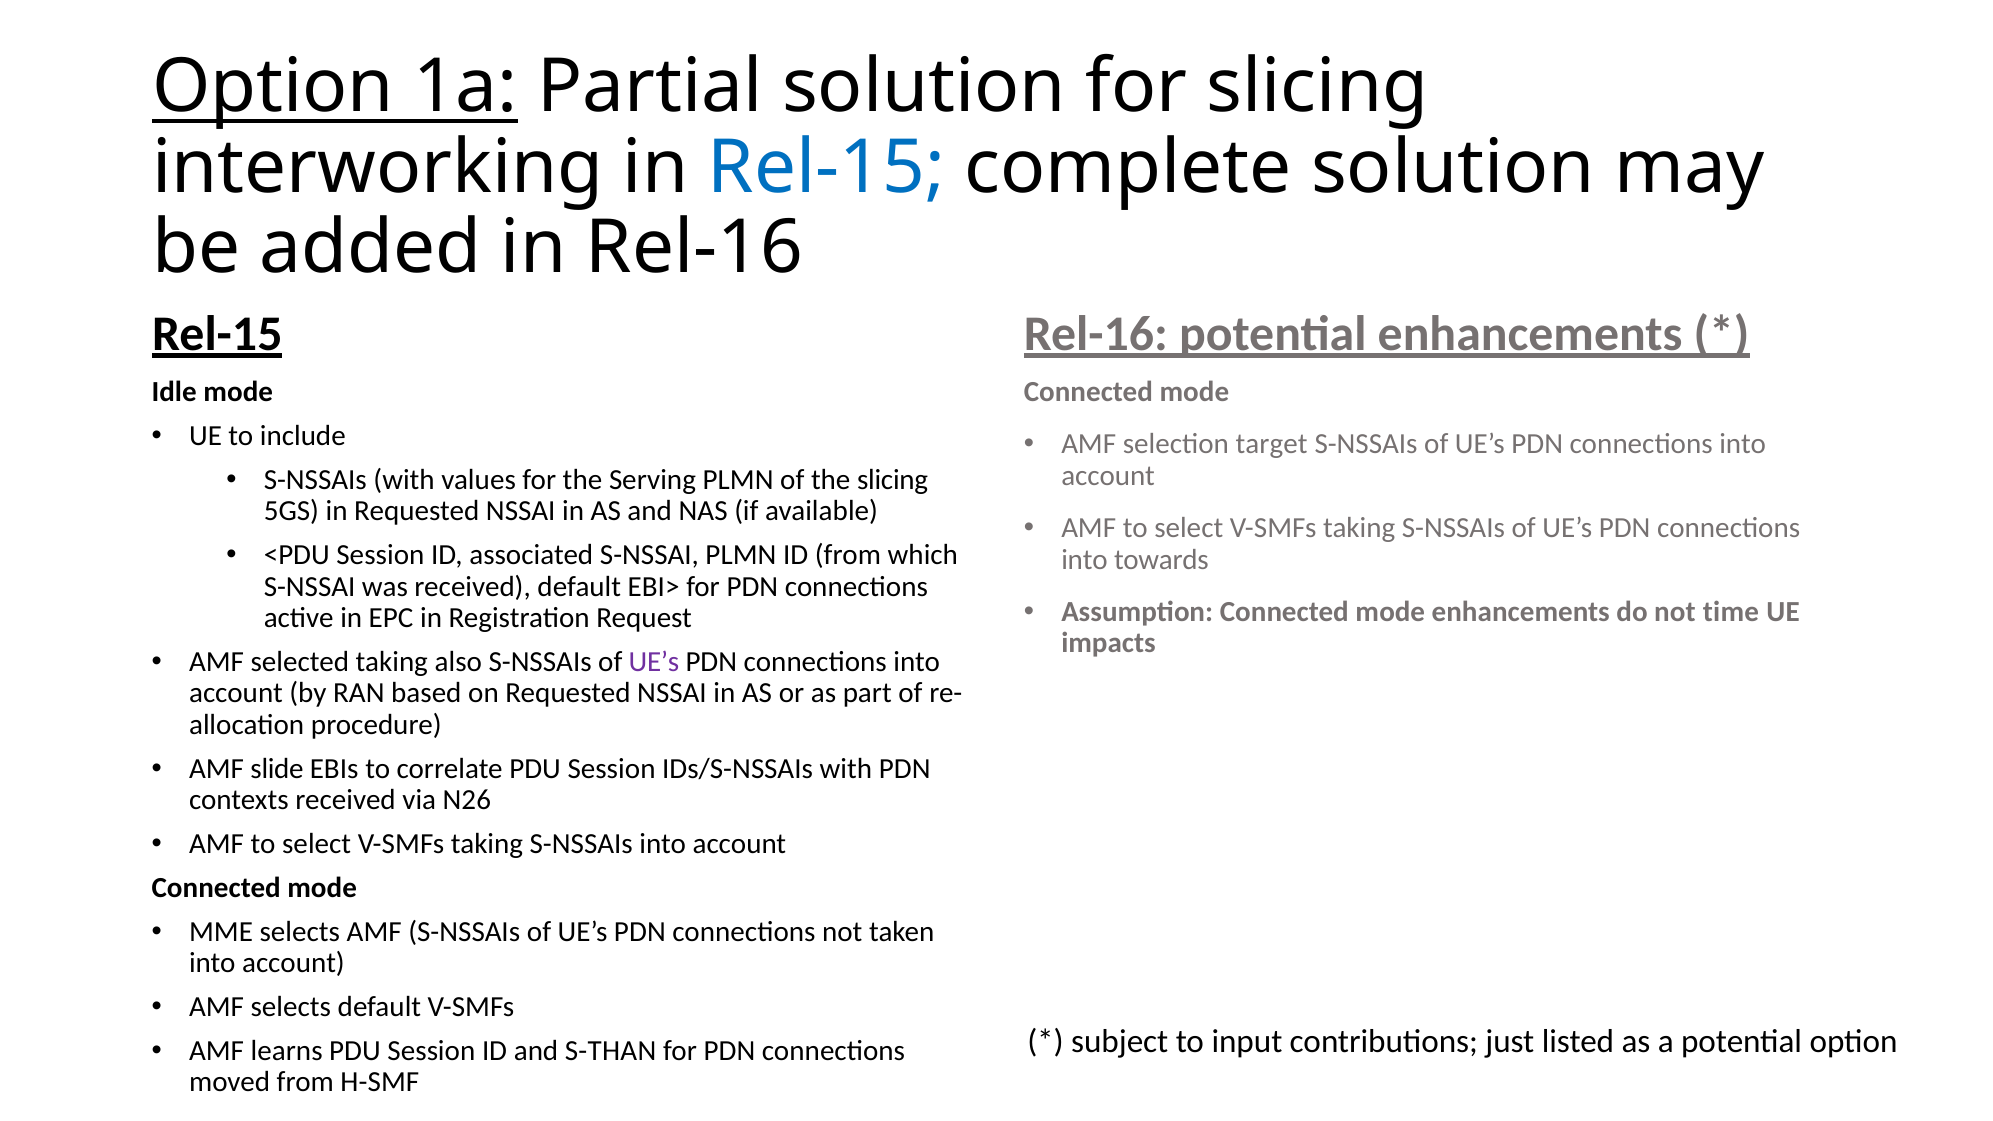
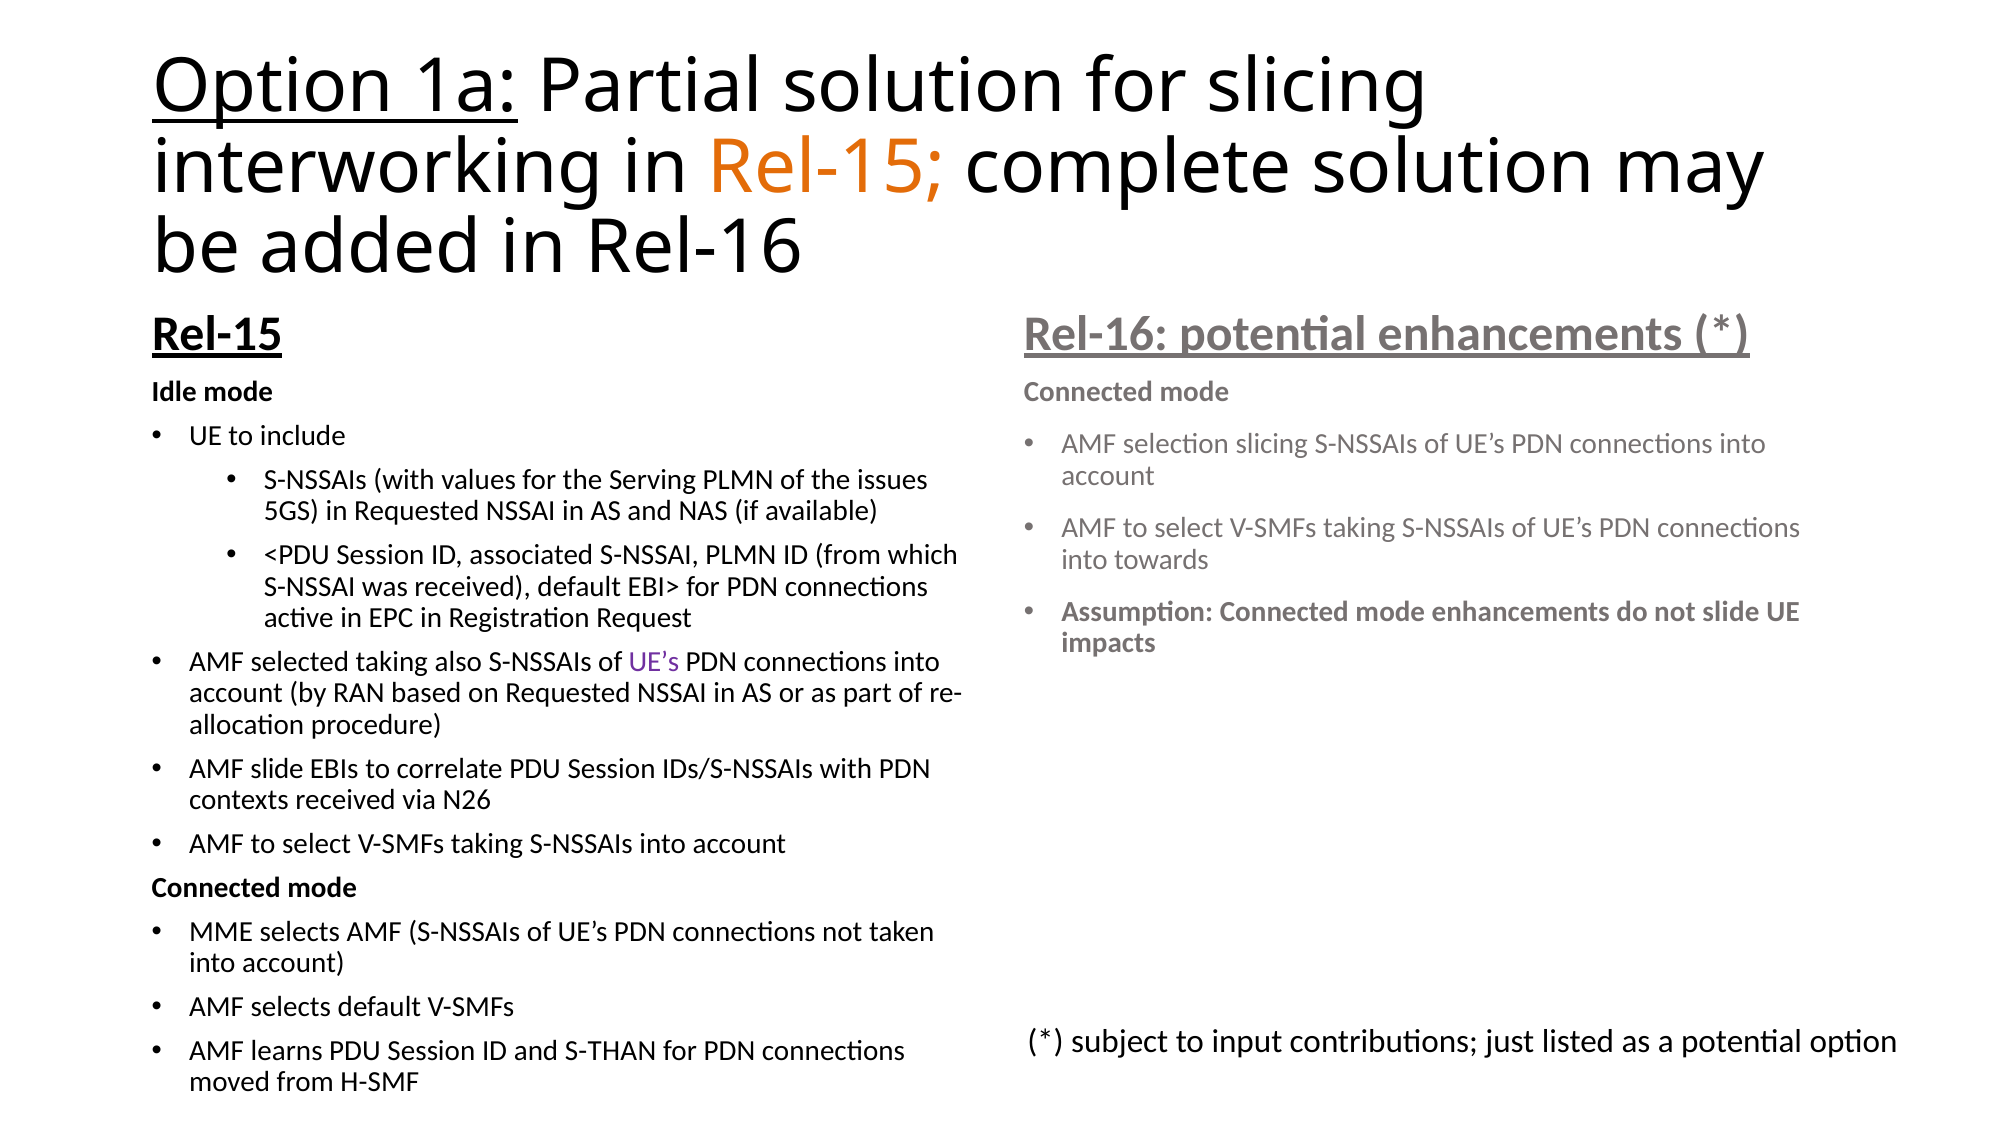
Rel-15 colour: blue -> orange (826, 167)
selection target: target -> slicing (1272, 444)
the slicing: slicing -> issues (892, 480)
not time: time -> slide (1731, 612)
